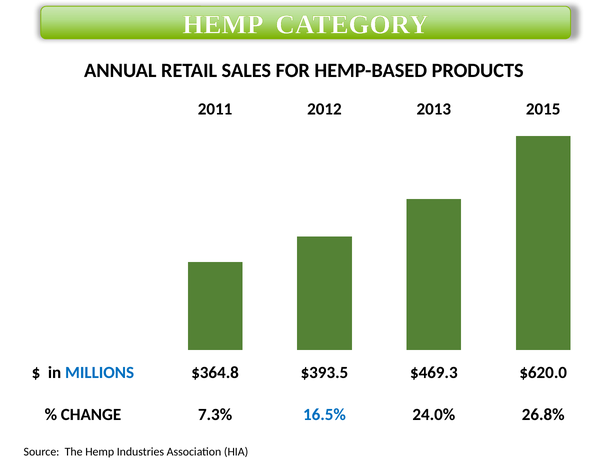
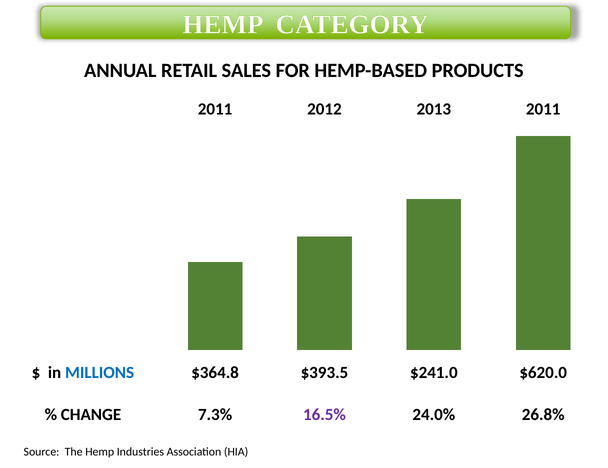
2013 2015: 2015 -> 2011 (543, 109)
$469.3: $469.3 -> $241.0 (434, 373)
16.5% colour: blue -> purple (324, 415)
